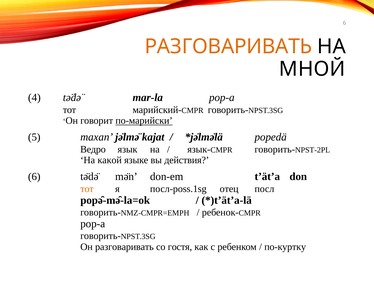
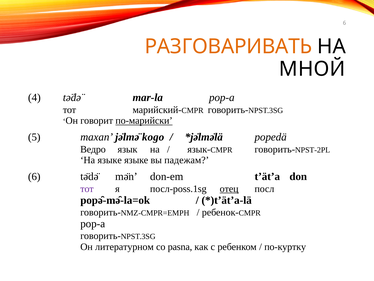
kajat: kajat -> kogo (153, 137)
На какой: какой -> языке (110, 160)
действия: действия -> падежам (187, 160)
тот colour: orange -> purple (87, 188)
отец underline: none -> present (229, 188)
Он разговаривать: разговаривать -> литературном (124, 246)
гостя: гостя -> pasna (180, 246)
